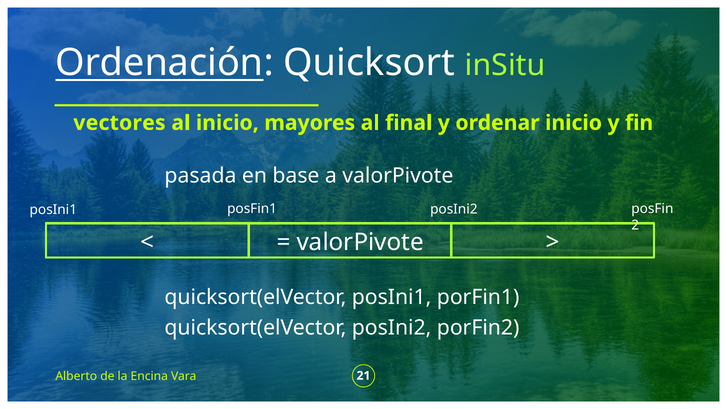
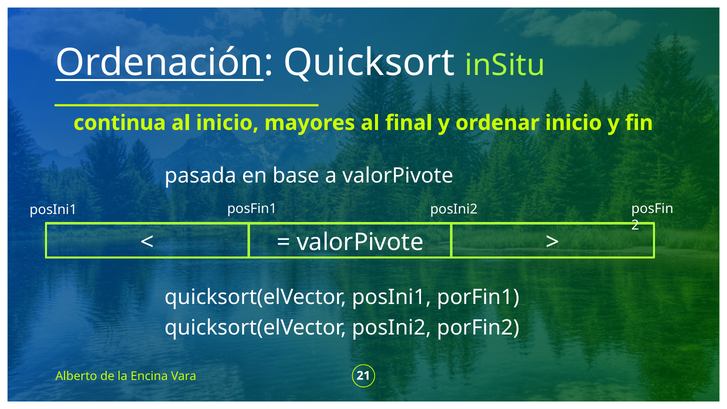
vectores: vectores -> continua (120, 123)
